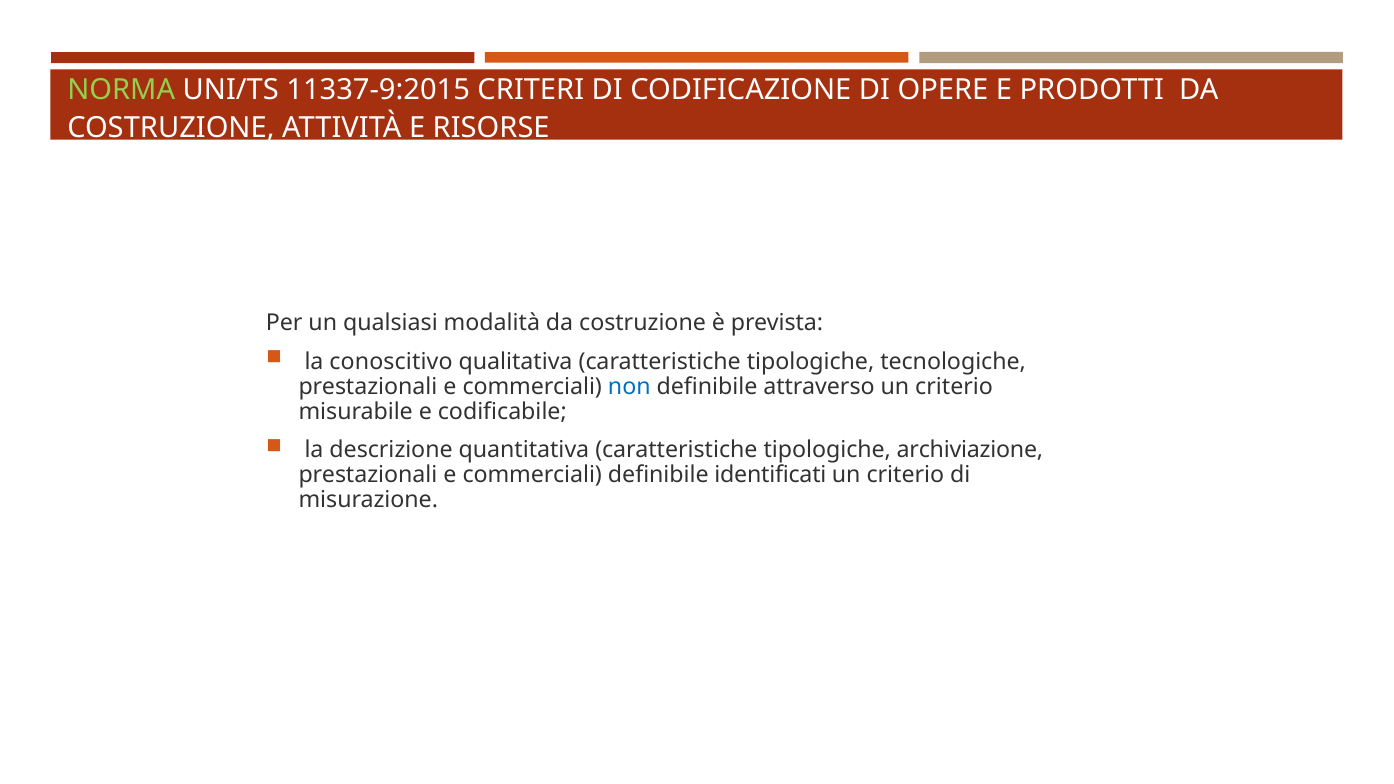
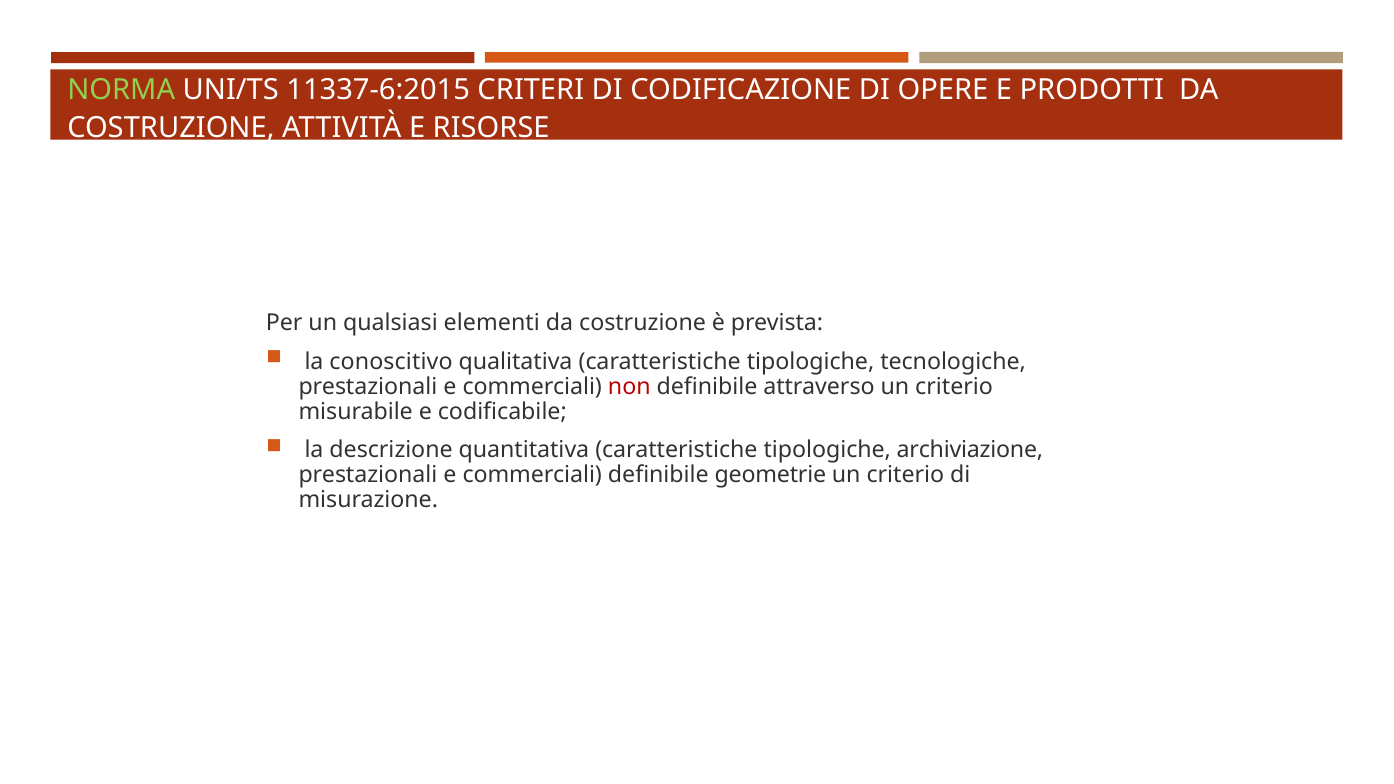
11337-9:2015: 11337-9:2015 -> 11337-6:2015 (378, 90)
modalità: modalità -> elementi (492, 323)
non colour: blue -> red (629, 387)
identificati: identificati -> geometrie (770, 475)
